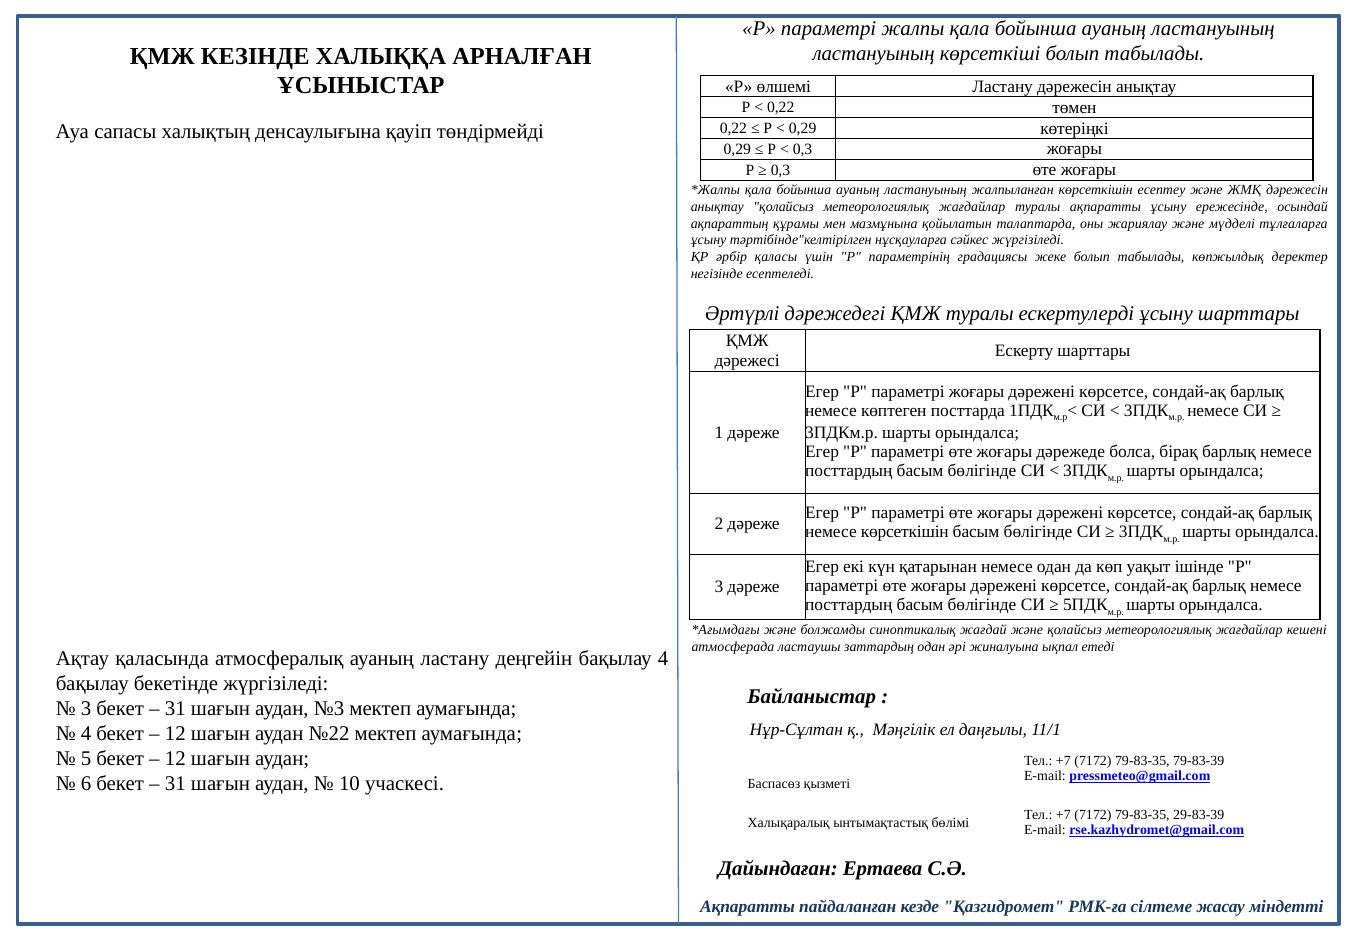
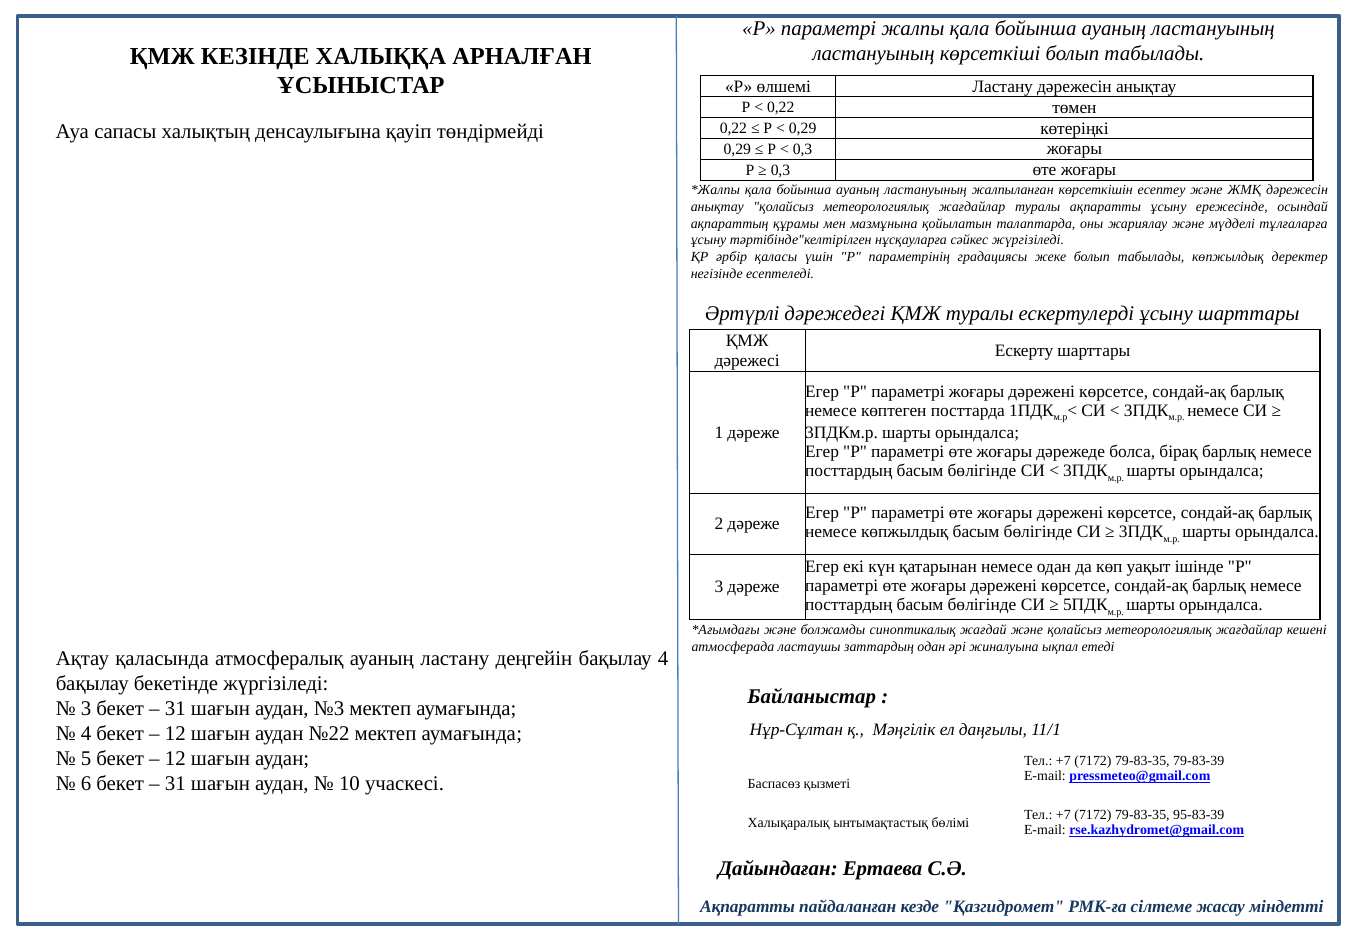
немесе көрсеткішін: көрсеткішін -> көпжылдық (905, 532)
29-83-39: 29-83-39 -> 95-83-39 (1199, 814)
